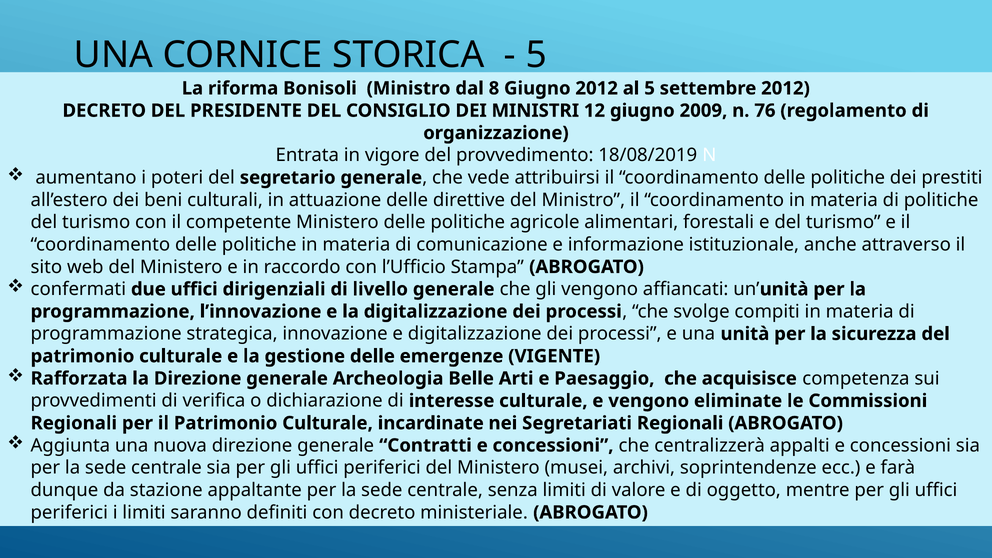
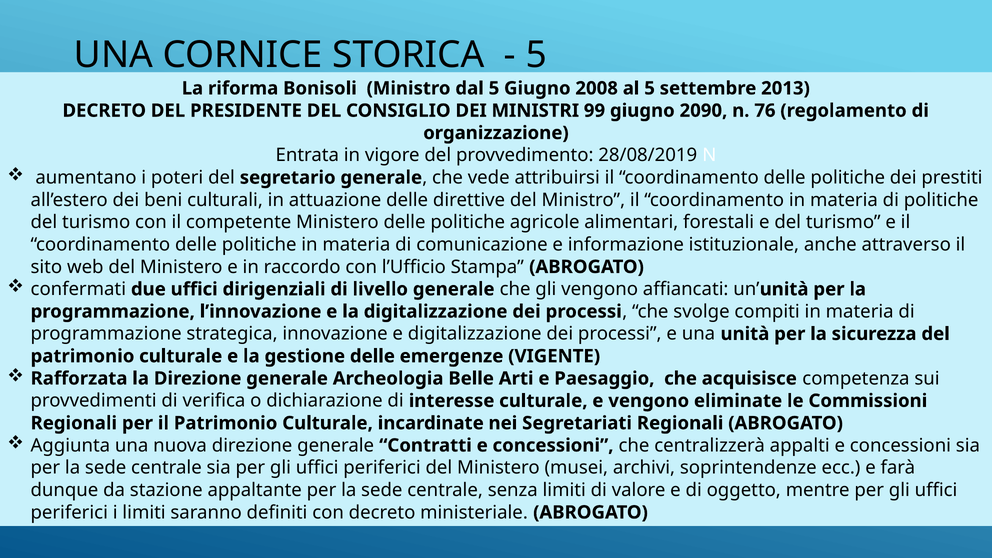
dal 8: 8 -> 5 (494, 88)
Giugno 2012: 2012 -> 2008 (597, 88)
settembre 2012: 2012 -> 2013 (785, 88)
12: 12 -> 99 (594, 111)
2009: 2009 -> 2090 (703, 111)
18/08/2019: 18/08/2019 -> 28/08/2019 (648, 155)
